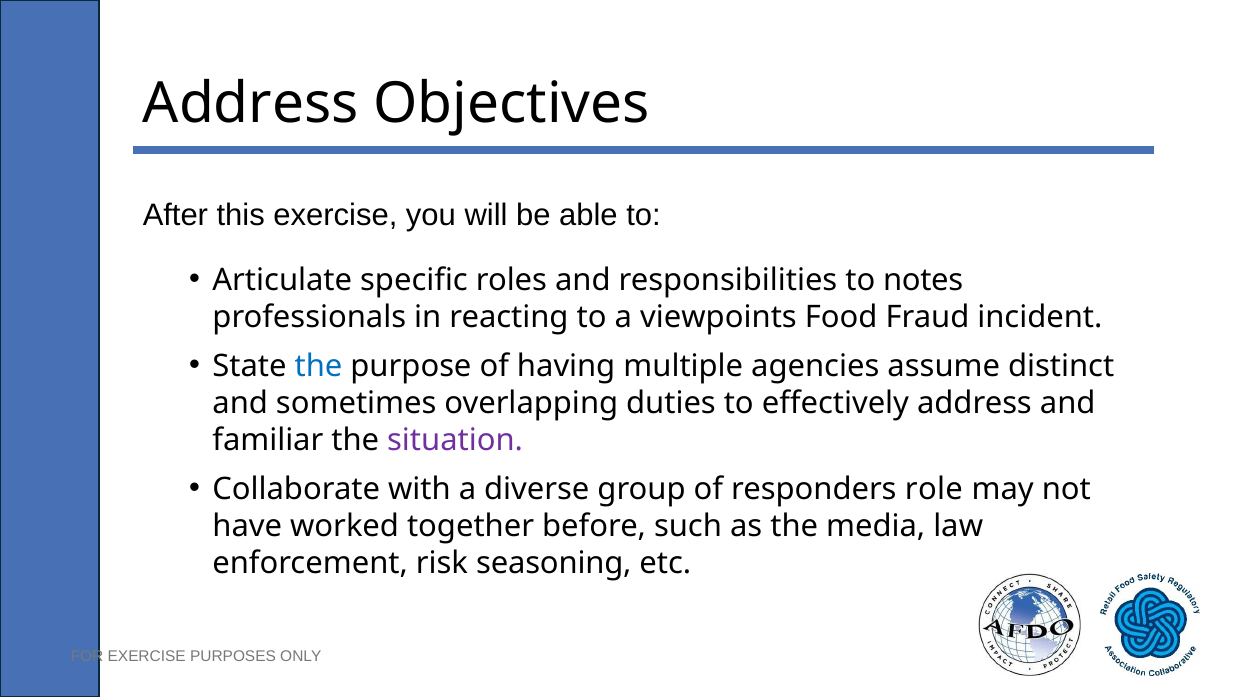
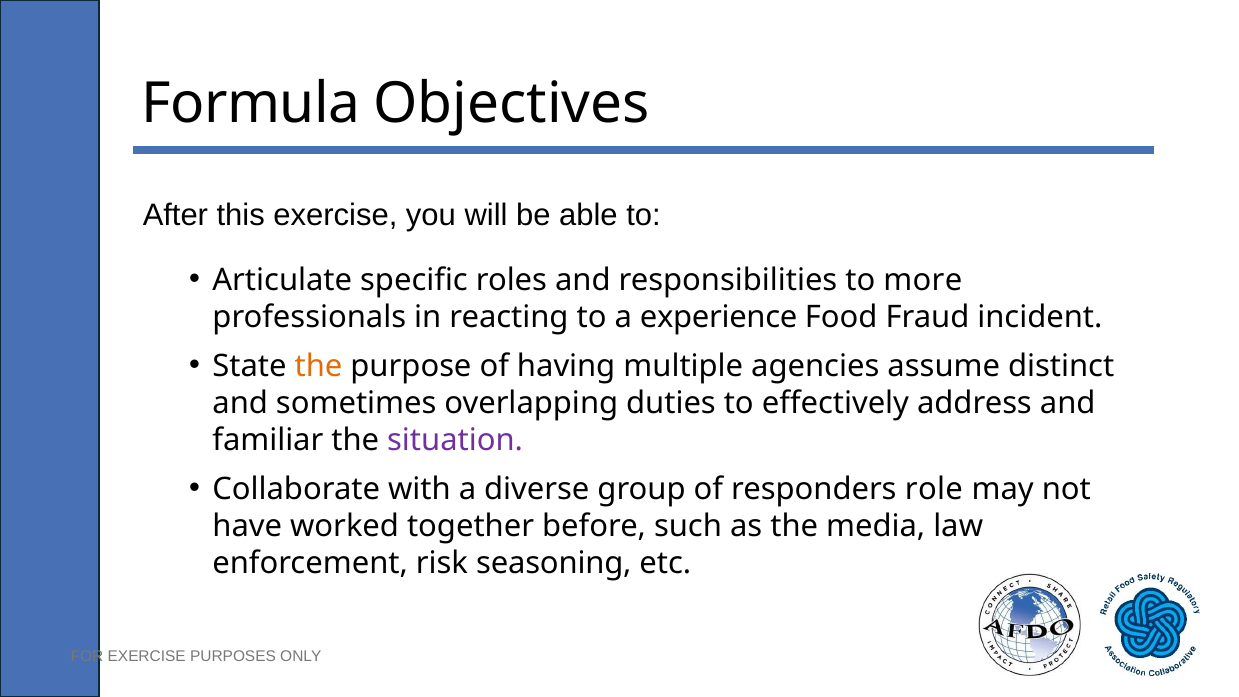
Address: Address -> Formula (251, 104)
notes: notes -> more (923, 280)
viewpoints: viewpoints -> experience (719, 317)
the colour: blue -> orange (319, 366)
